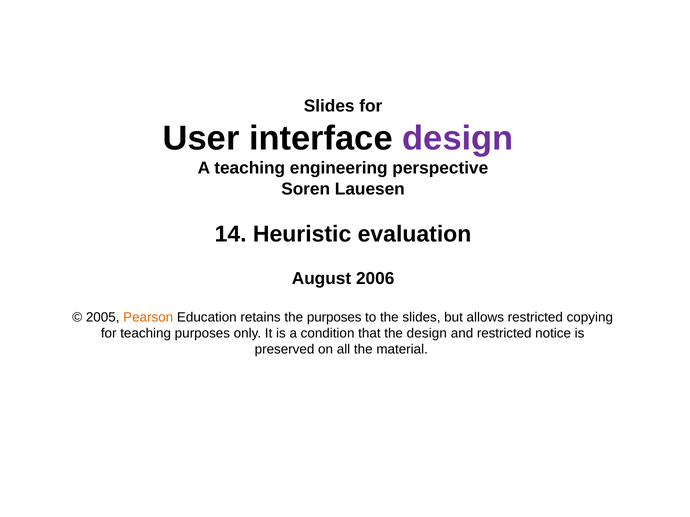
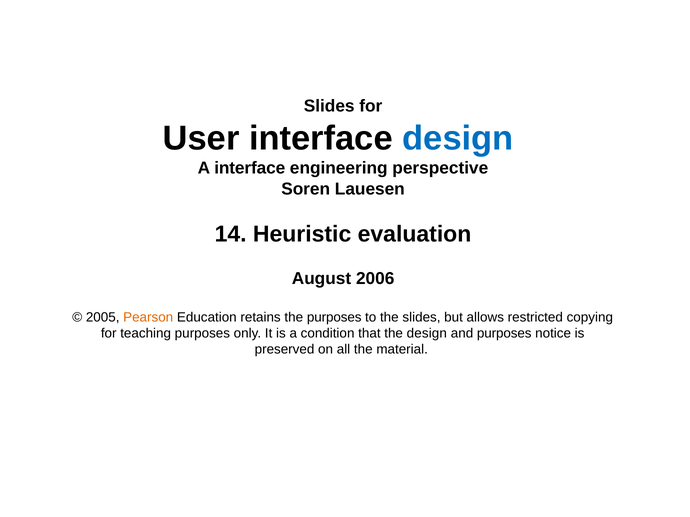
design colour: purple -> blue (458, 139)
A teaching: teaching -> interface (250, 168)
and restricted: restricted -> purposes (504, 334)
